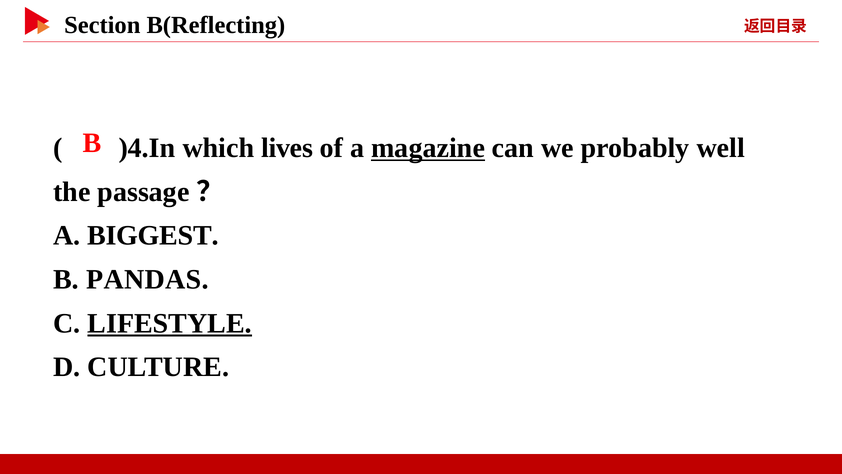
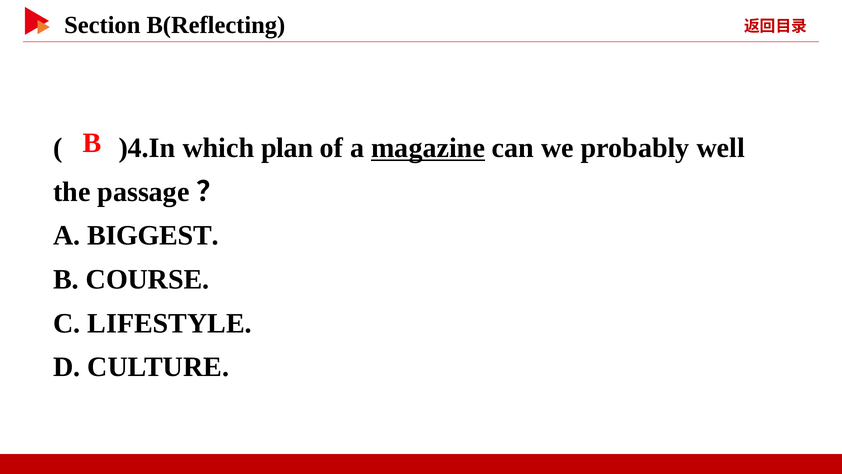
lives: lives -> plan (287, 148)
PANDAS: PANDAS -> COURSE (148, 279)
LIFESTYLE underline: present -> none (170, 323)
